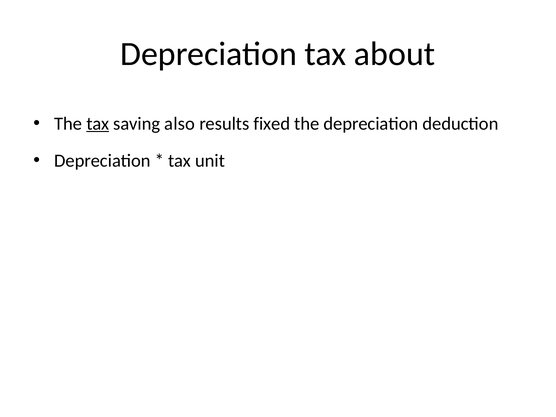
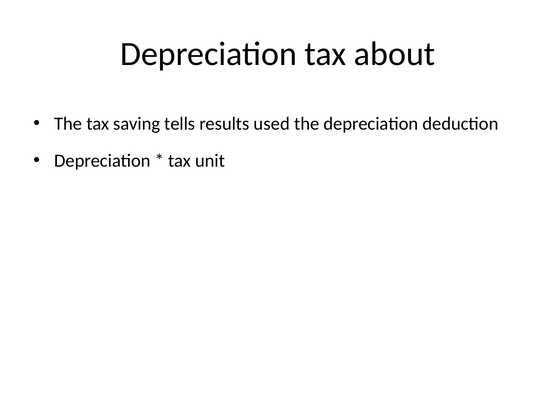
tax underline: present -> none (98, 124)
also: also -> tells (180, 124)
fixed: fixed -> used (272, 124)
